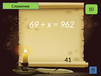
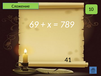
962: 962 -> 789 (67, 24)
